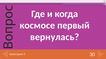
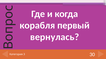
космосе: космосе -> корабля (37, 26)
